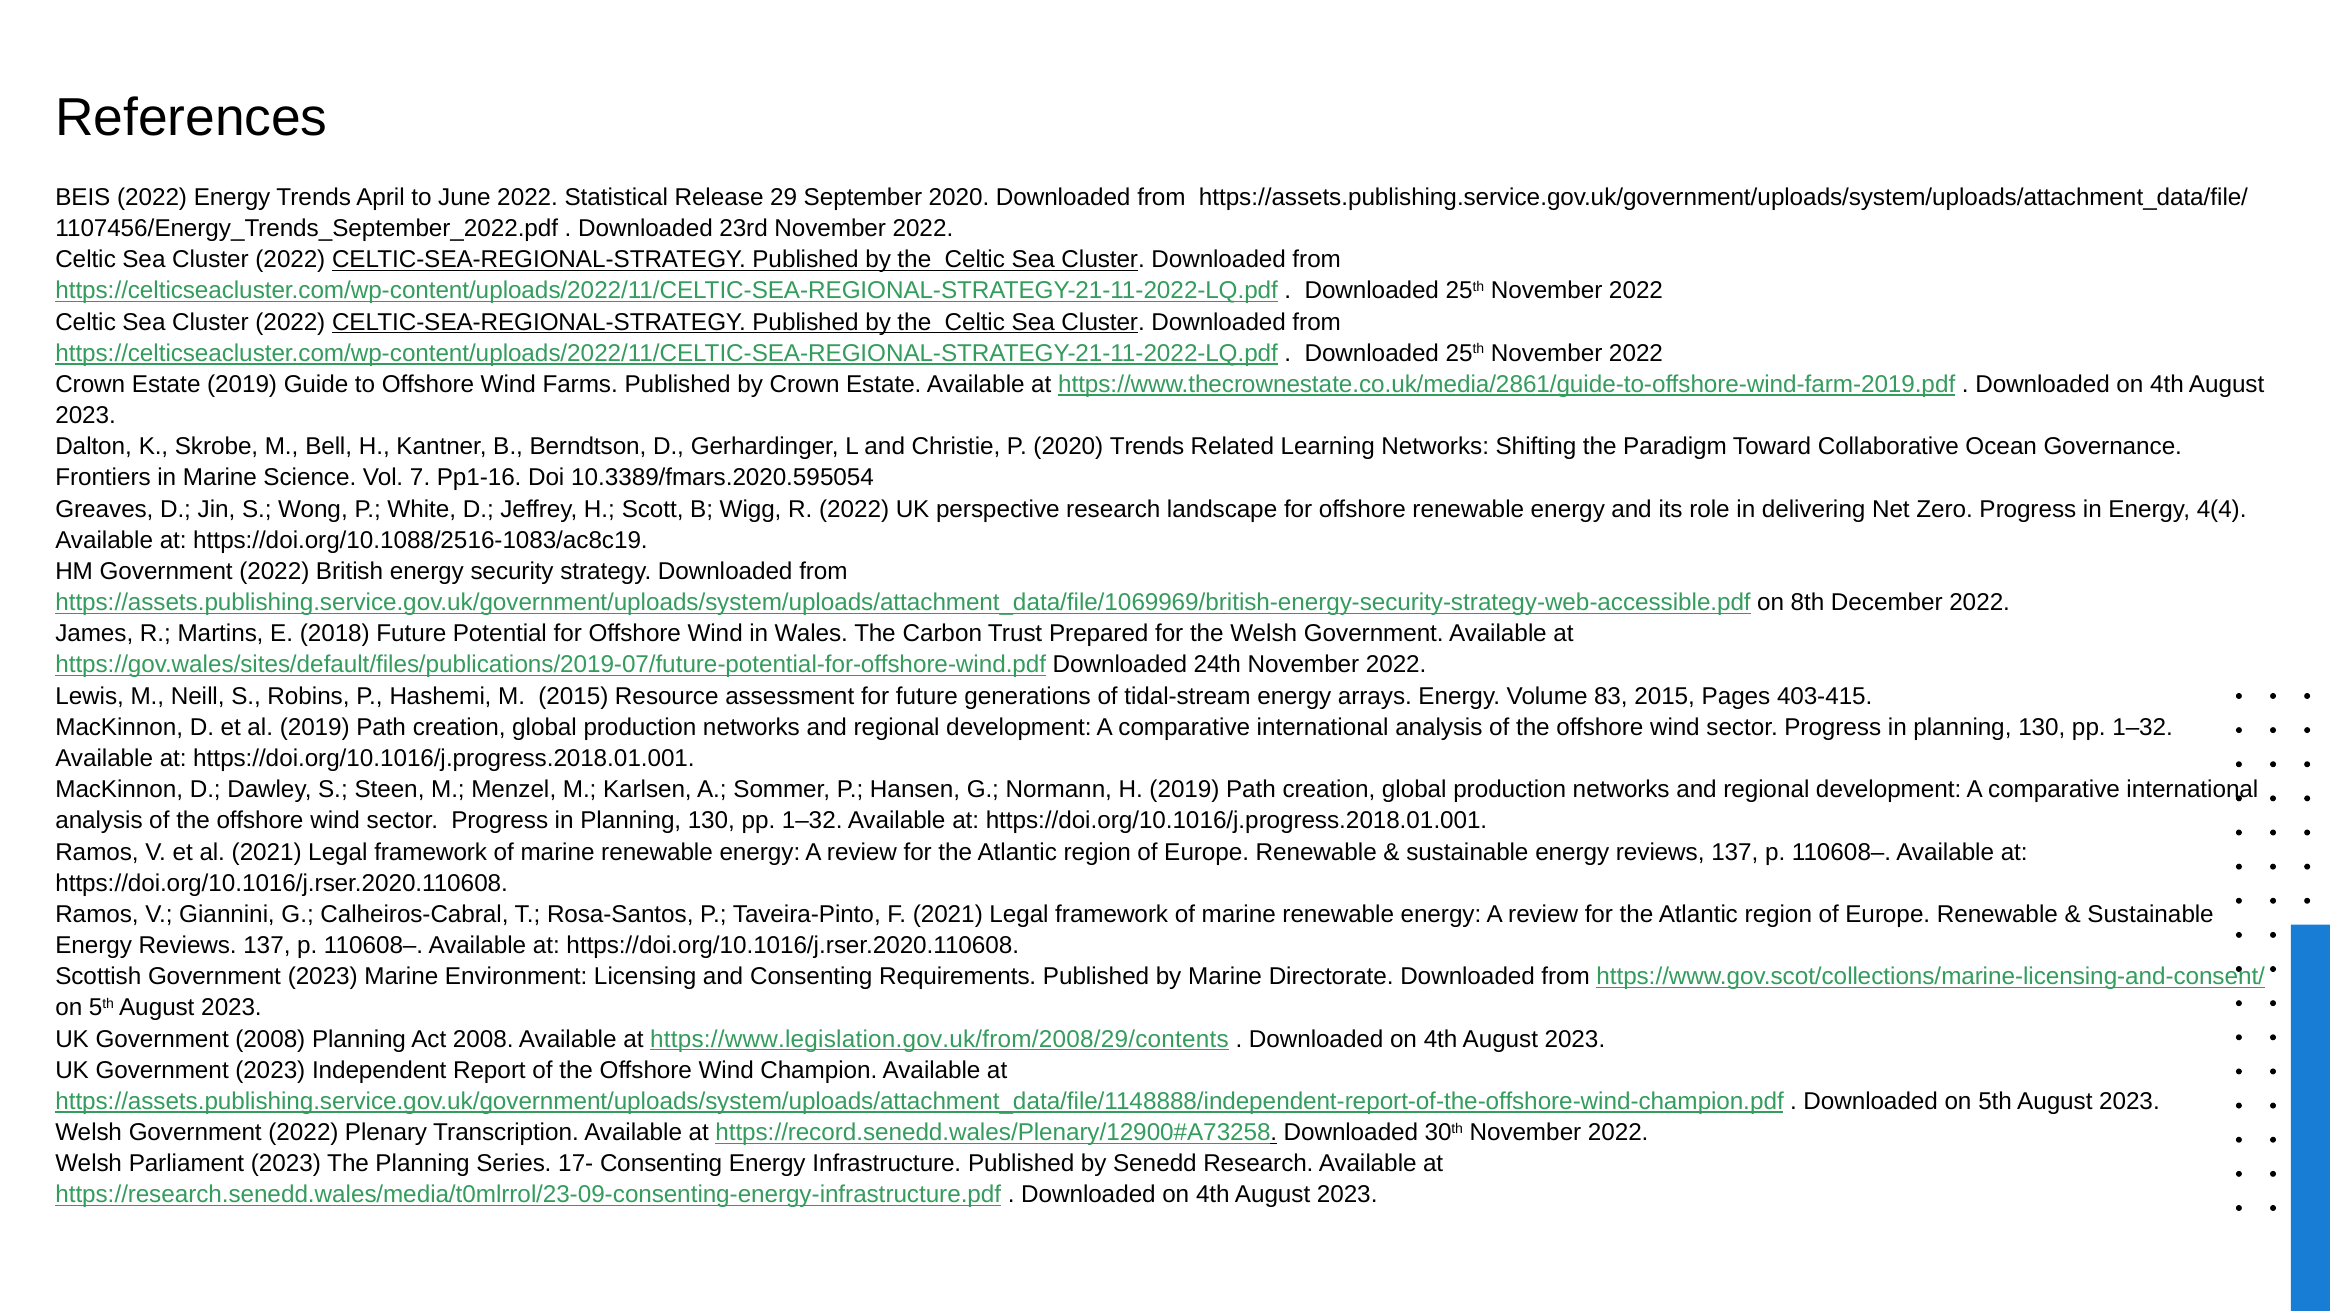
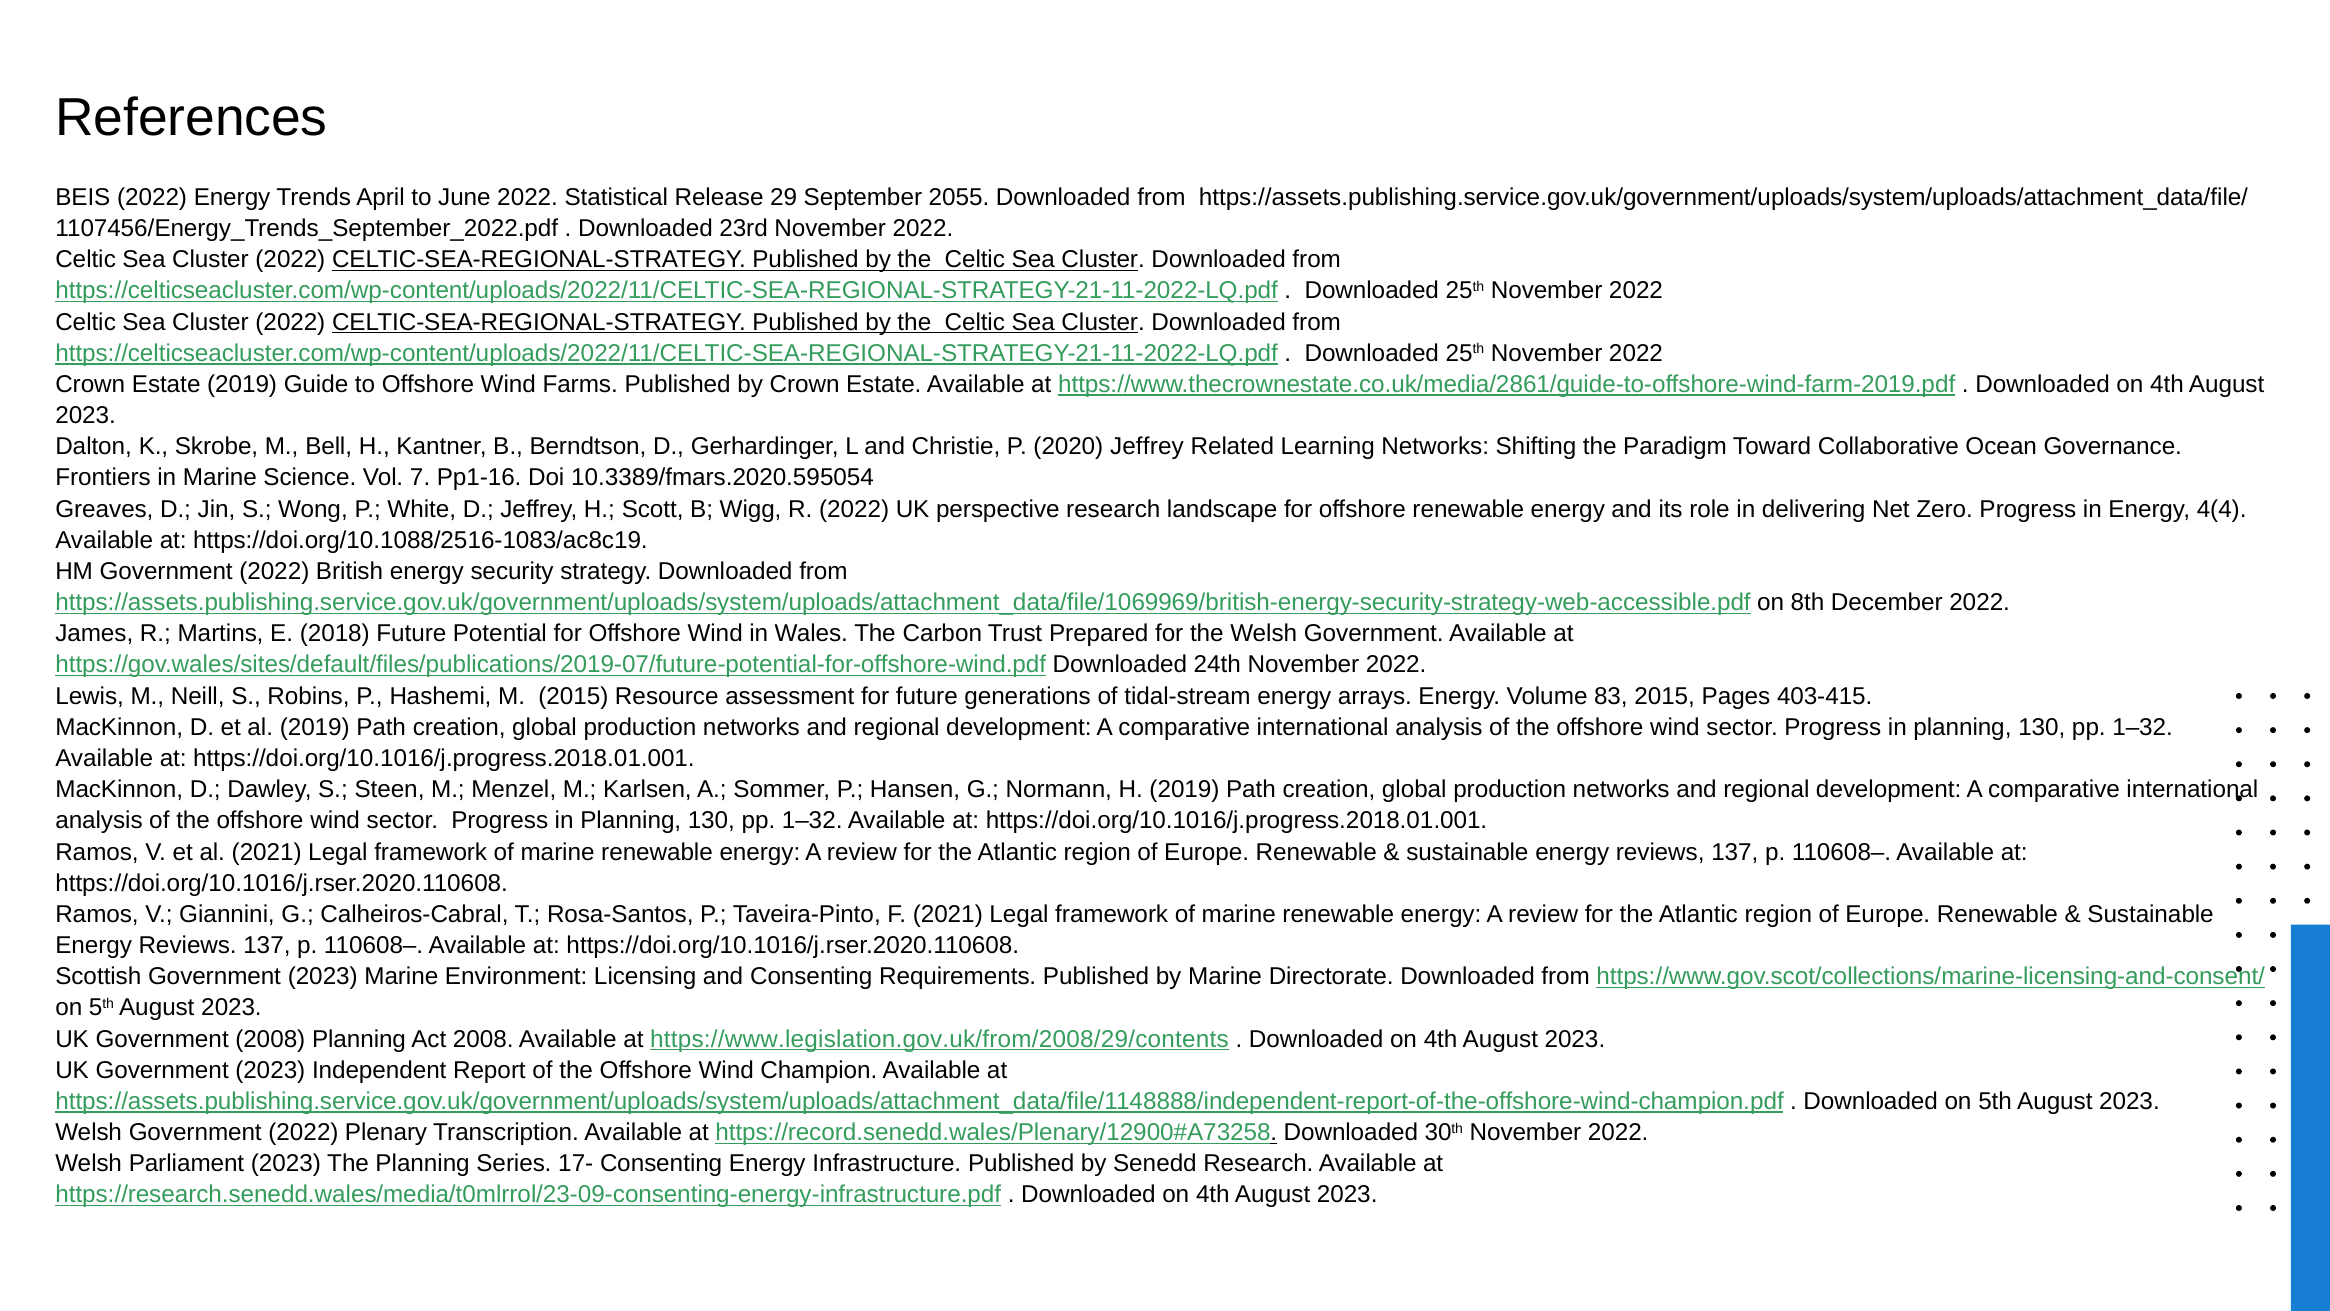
September 2020: 2020 -> 2055 (959, 197)
2020 Trends: Trends -> Jeffrey (1147, 447)
